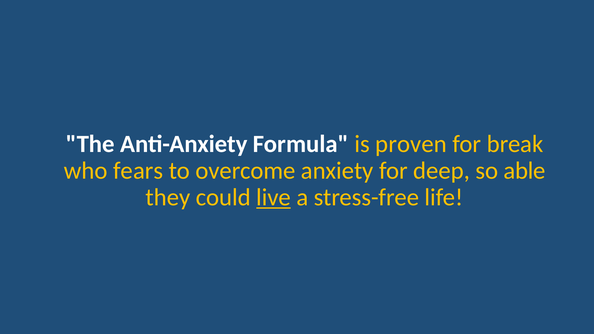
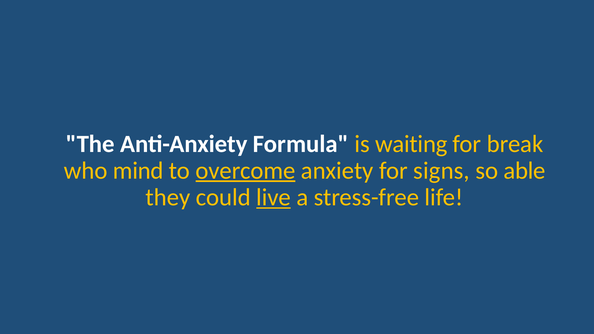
proven: proven -> waiting (411, 144)
fears: fears -> mind (138, 171)
overcome underline: none -> present (246, 171)
deep: deep -> signs (442, 171)
